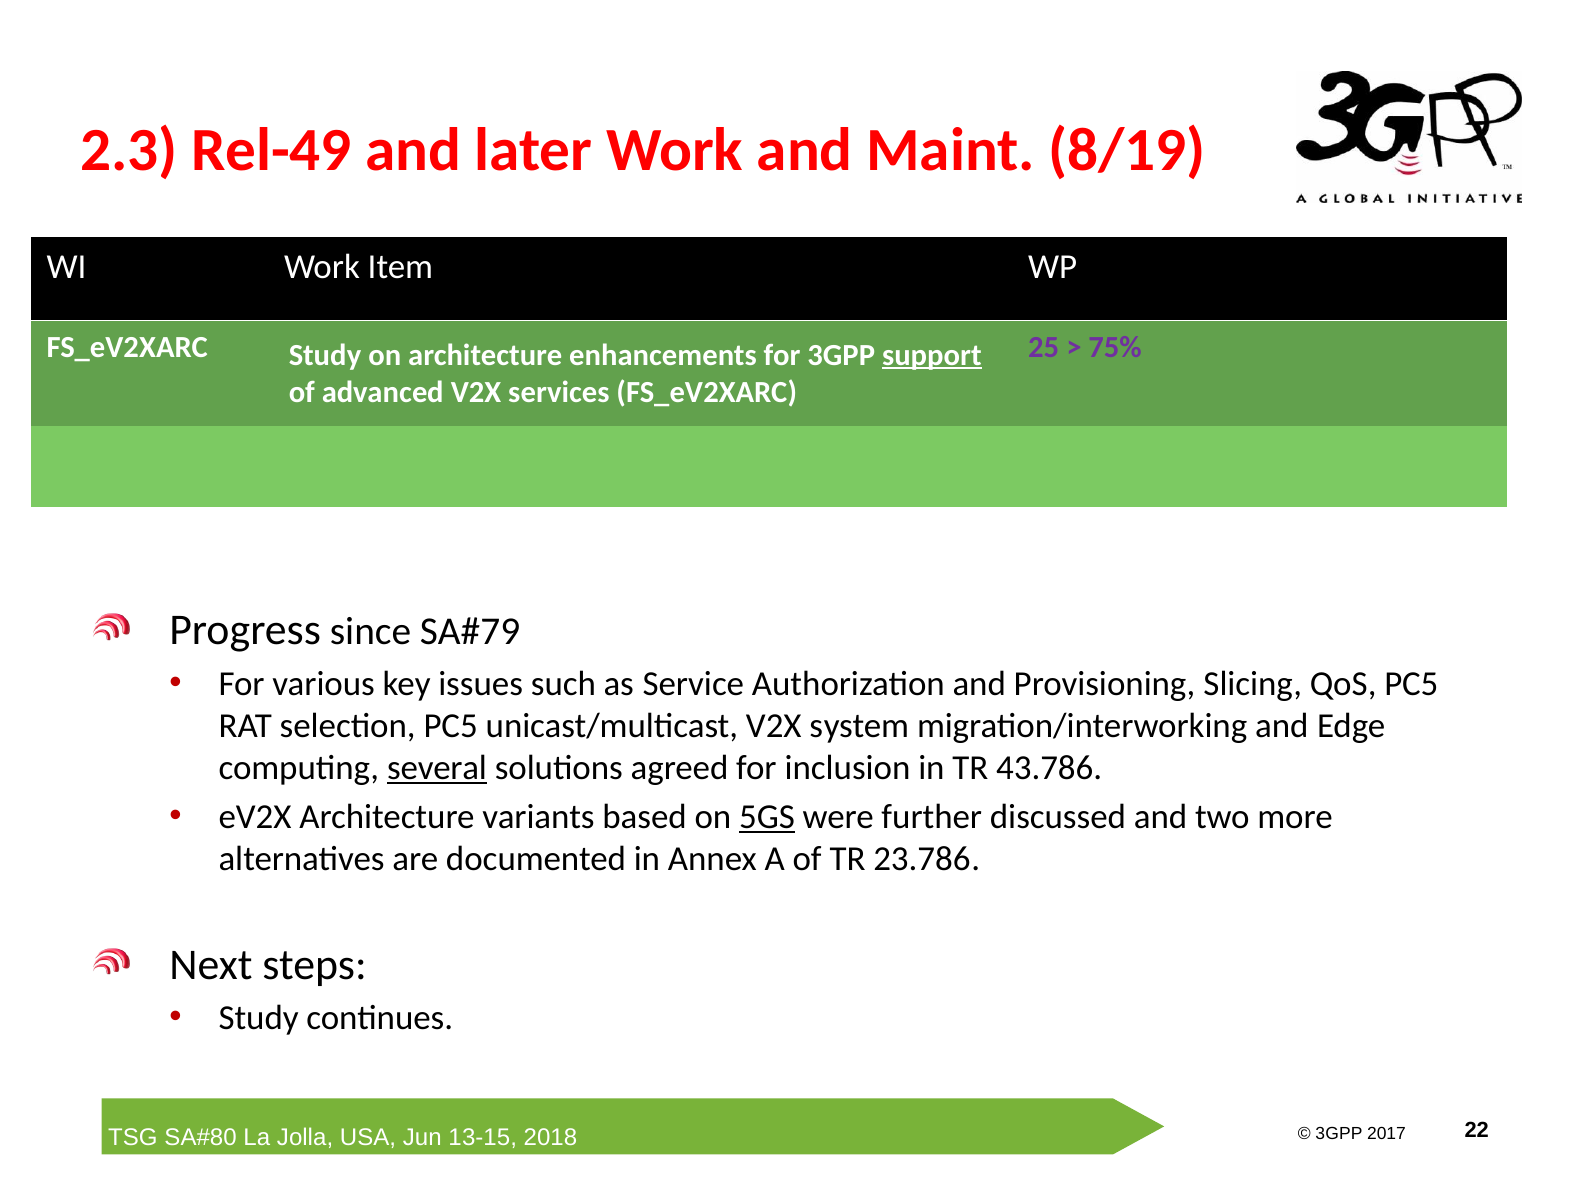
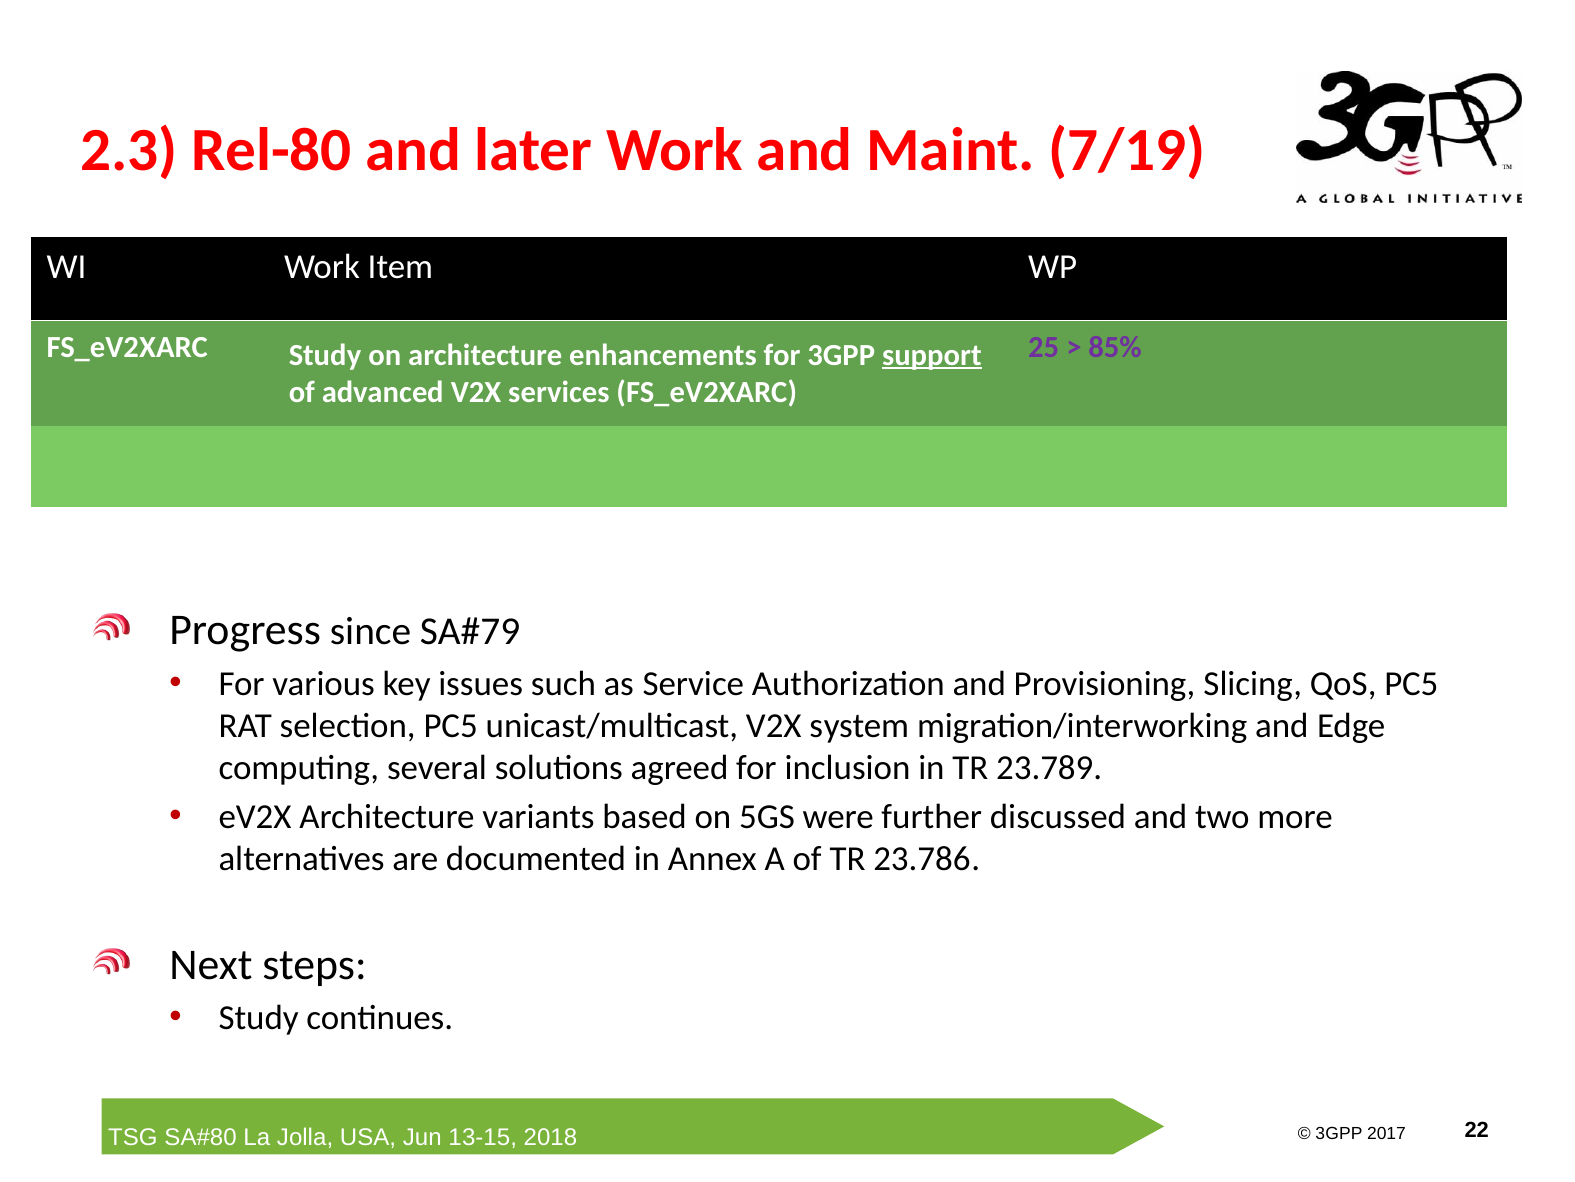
Rel-49: Rel-49 -> Rel-80 (271, 150)
8/19: 8/19 -> 7/19 (1127, 150)
75%: 75% -> 85% (1115, 347)
several underline: present -> none (437, 768)
43.786: 43.786 -> 23.789 (1049, 768)
5GS underline: present -> none (767, 817)
